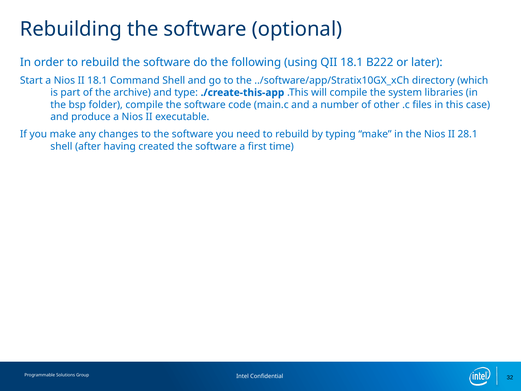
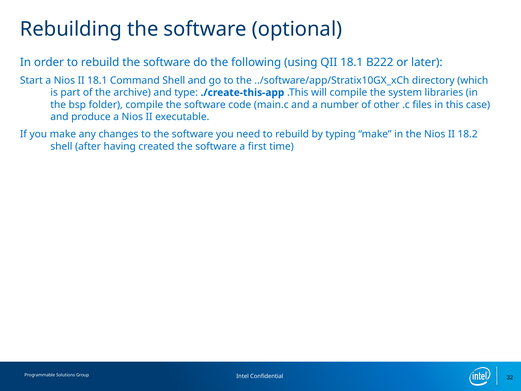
28.1: 28.1 -> 18.2 (468, 134)
